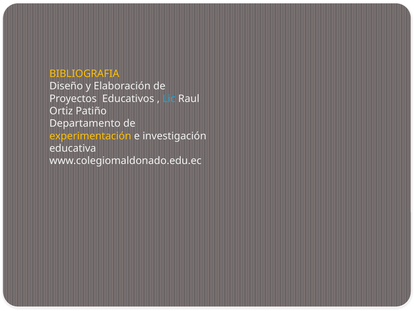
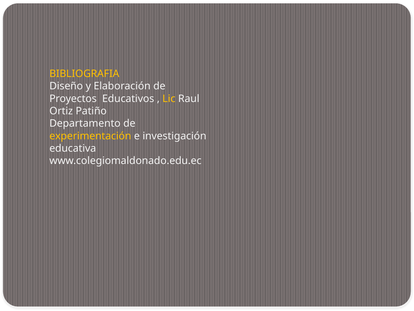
Lic colour: light blue -> yellow (169, 98)
